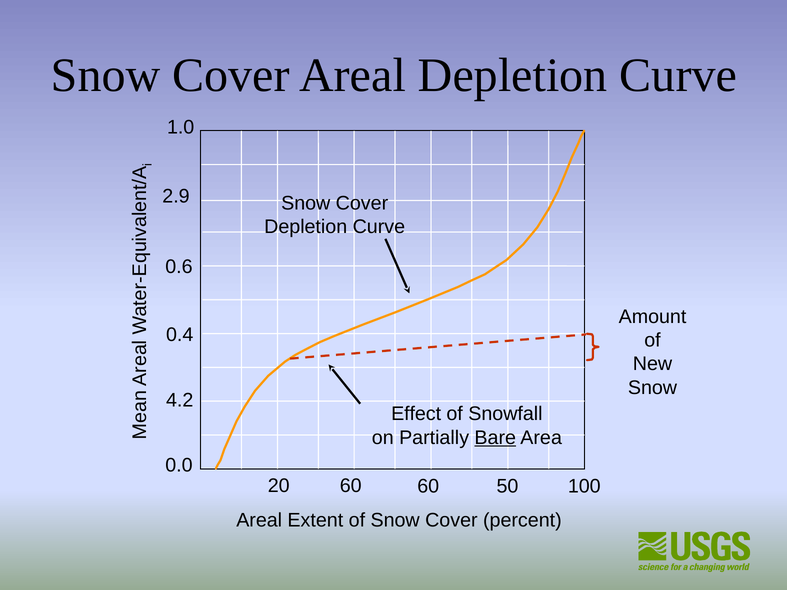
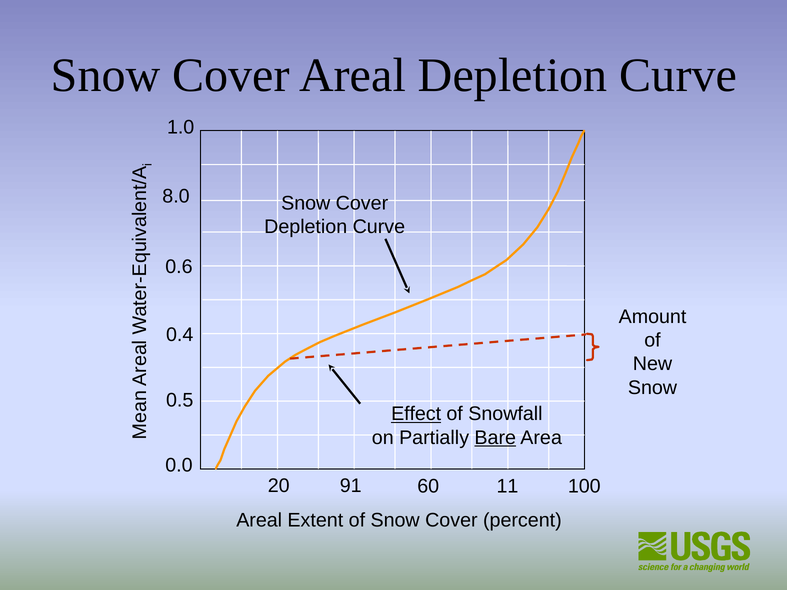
2.9: 2.9 -> 8.0 (176, 196)
4.2: 4.2 -> 0.5 (180, 401)
Effect underline: none -> present (416, 414)
20 60: 60 -> 91 (351, 486)
50: 50 -> 11 (507, 487)
